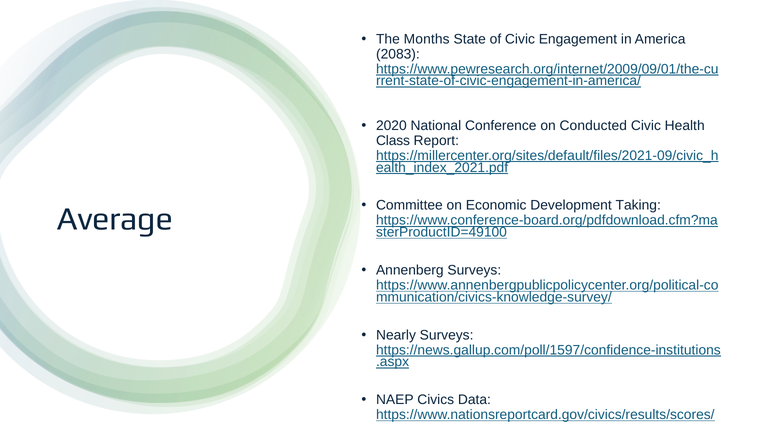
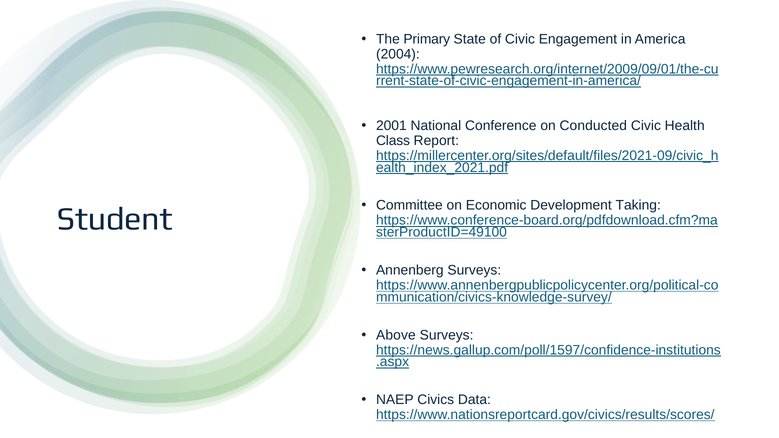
Months: Months -> Primary (427, 39)
2083: 2083 -> 2004 (398, 54)
2020: 2020 -> 2001 (391, 126)
Average: Average -> Student (115, 219)
Nearly: Nearly -> Above (396, 335)
